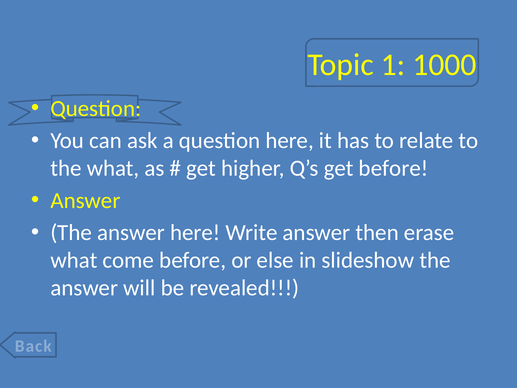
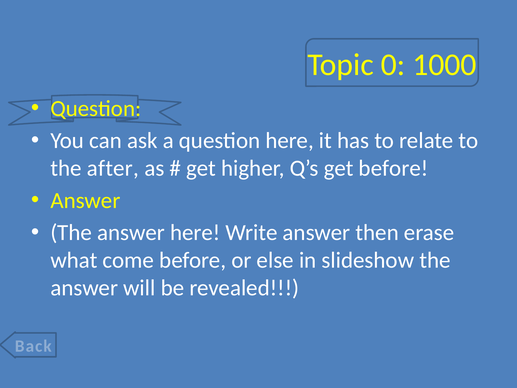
1: 1 -> 0 (393, 65)
the what: what -> after (113, 168)
